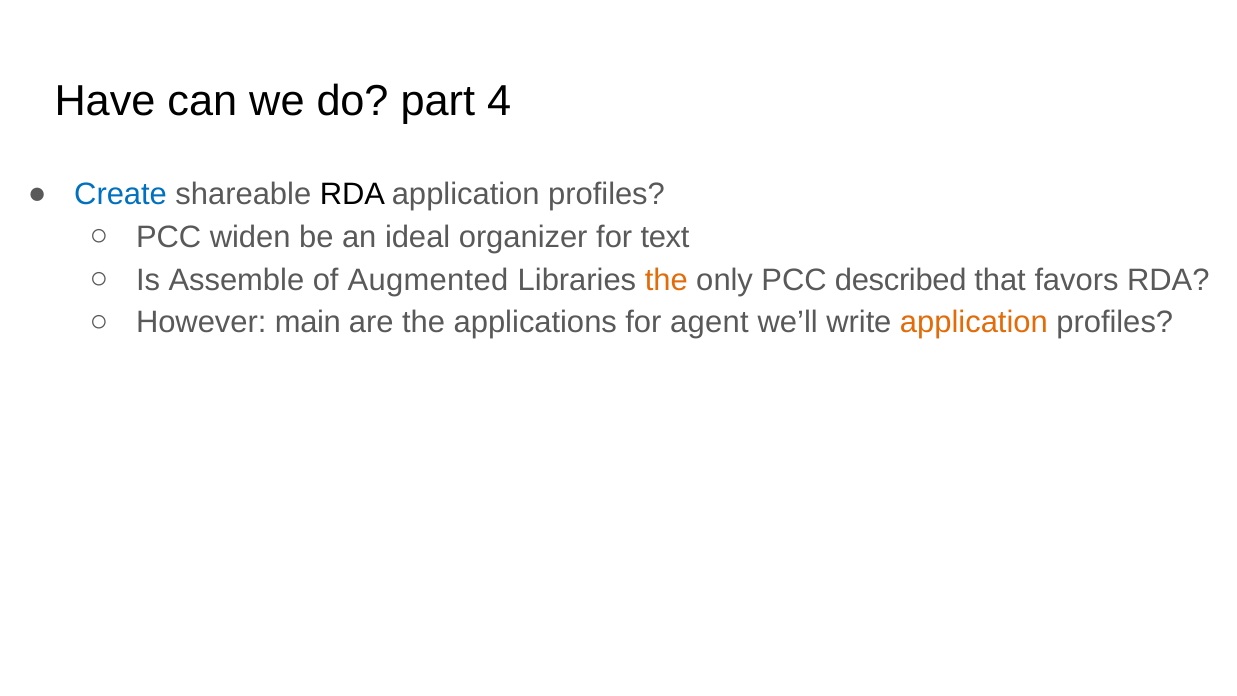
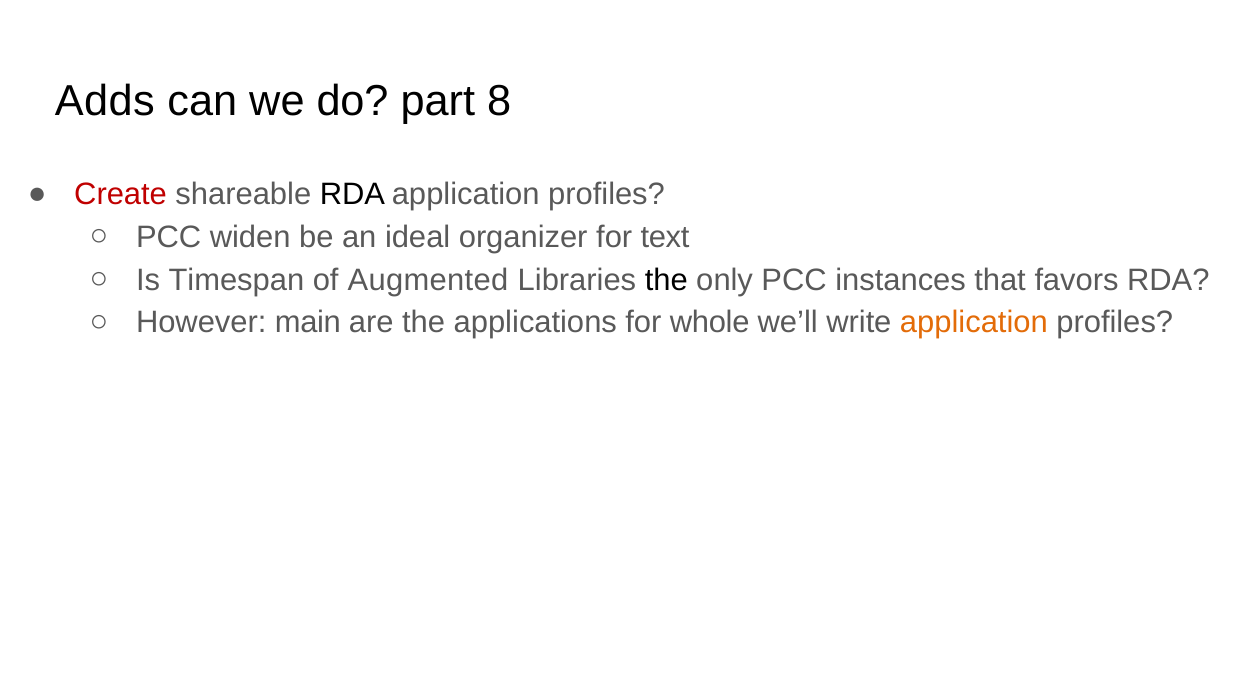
Have: Have -> Adds (105, 102)
4: 4 -> 8 (499, 102)
Create colour: blue -> red (121, 195)
Assemble: Assemble -> Timespan (236, 280)
the colour: orange -> black (666, 280)
described: described -> instances (901, 280)
agent: agent -> whole (710, 323)
